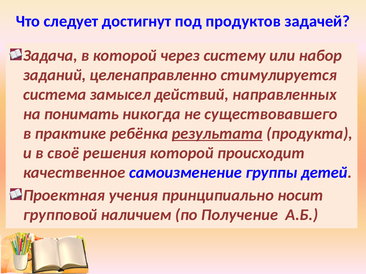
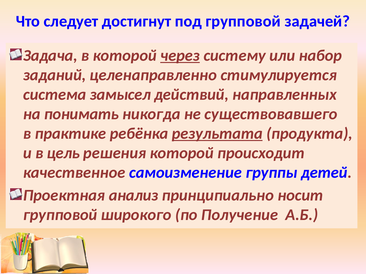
под продуктов: продуктов -> групповой (243, 21)
через underline: none -> present (180, 56)
своё: своё -> цель (63, 153)
учения: учения -> анализ (134, 196)
наличием: наличием -> широкого (136, 215)
